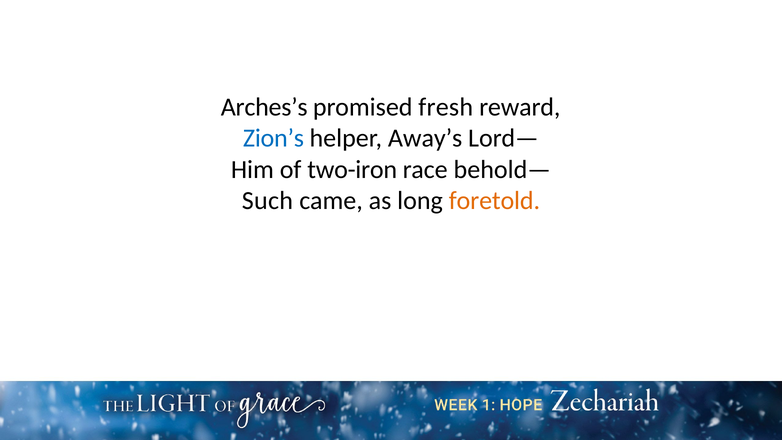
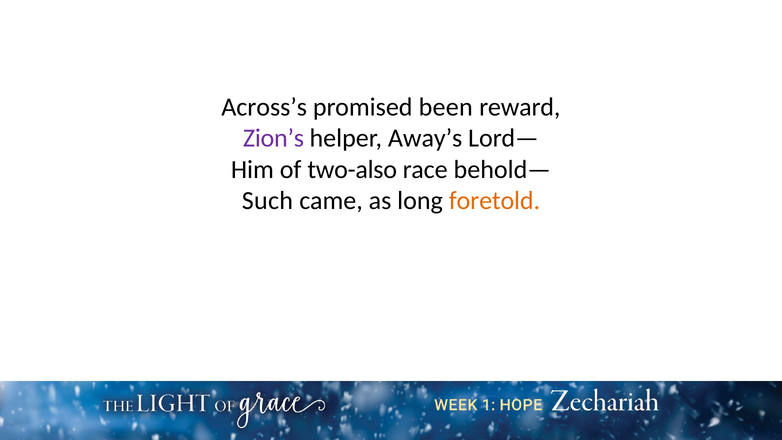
Arches’s: Arches’s -> Across’s (264, 107)
fresh: fresh -> been (446, 107)
Zion’s colour: blue -> purple (273, 138)
two-iron: two-iron -> two-also (352, 169)
